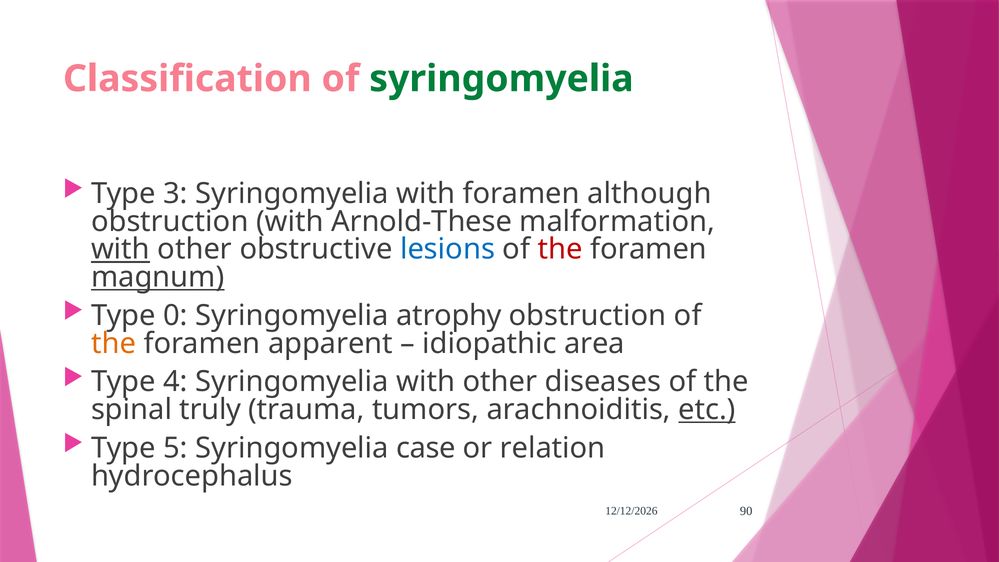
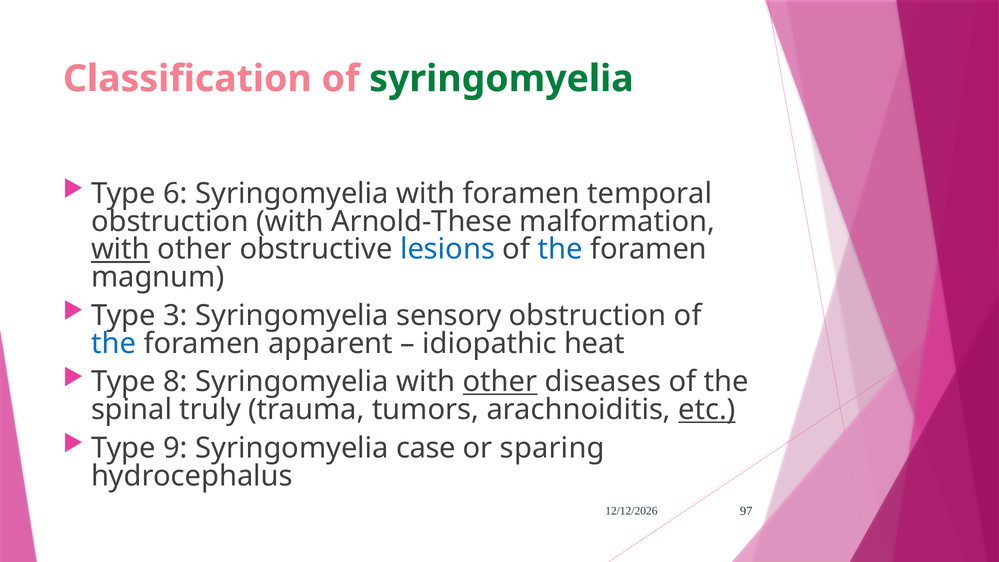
3: 3 -> 6 (176, 194)
although: although -> temporal (650, 194)
the colour: red -> blue (560, 249)
magnum underline: present -> none (158, 277)
0: 0 -> 3 (176, 316)
atrophy: atrophy -> sensory (449, 316)
the colour: orange -> blue (114, 343)
area: area -> heat (594, 343)
4: 4 -> 8 (176, 382)
other underline: none -> present (500, 382)
5: 5 -> 9 (176, 448)
relation: relation -> sparing (552, 448)
90: 90 -> 97 (746, 511)
